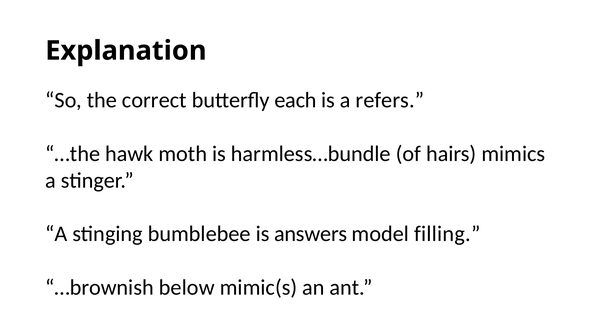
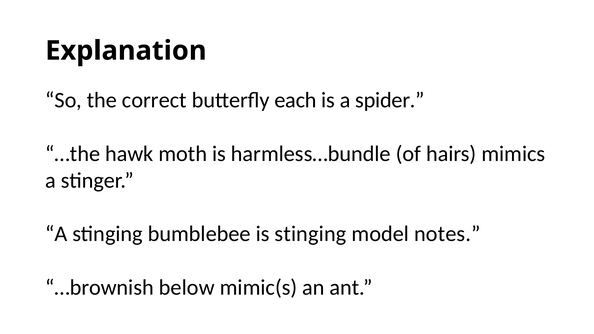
refers: refers -> spider (390, 100)
is answers: answers -> stinging (310, 234)
filling: filling -> notes (447, 234)
